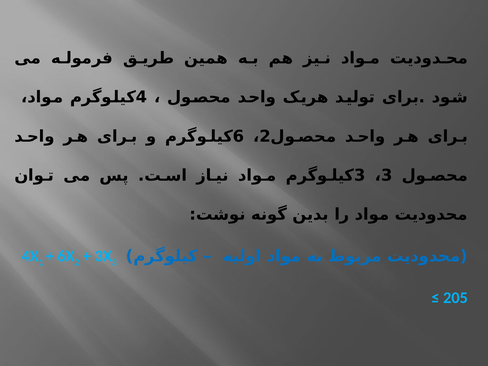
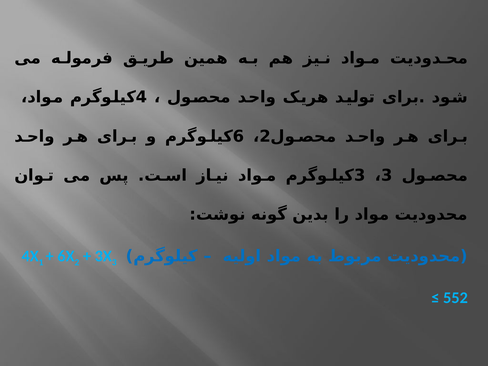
205: 205 -> 552 (455, 298)
